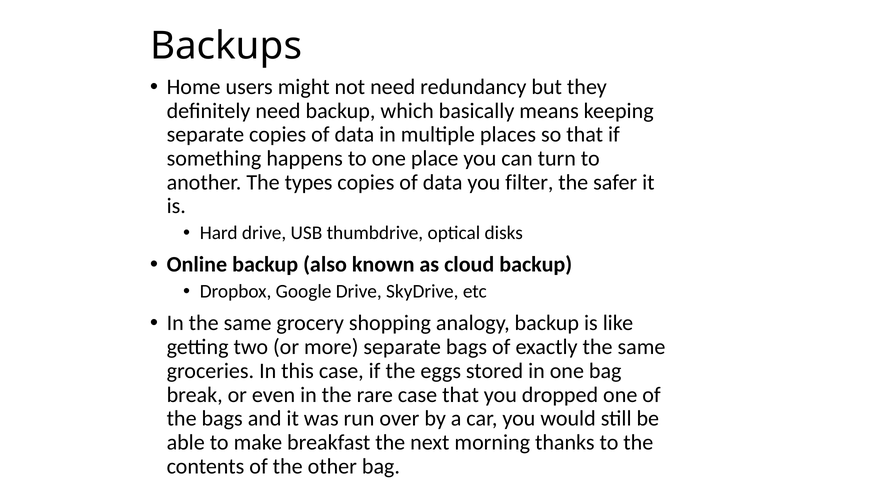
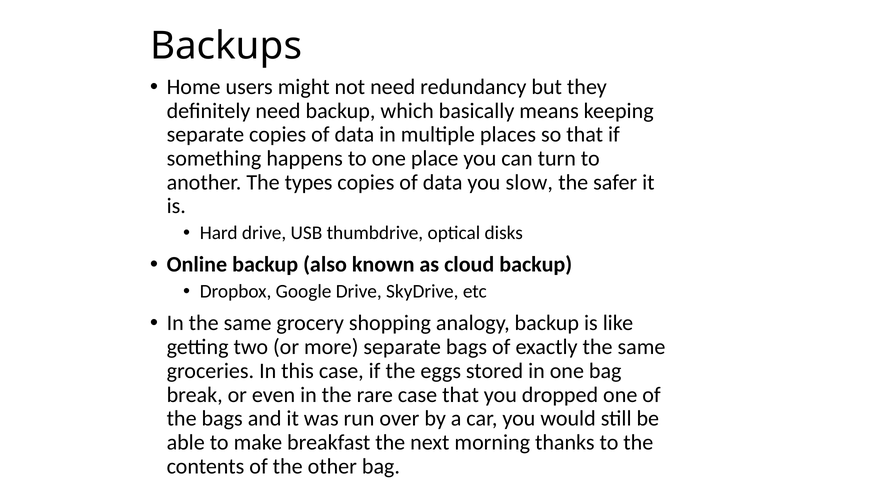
filter: filter -> slow (529, 182)
